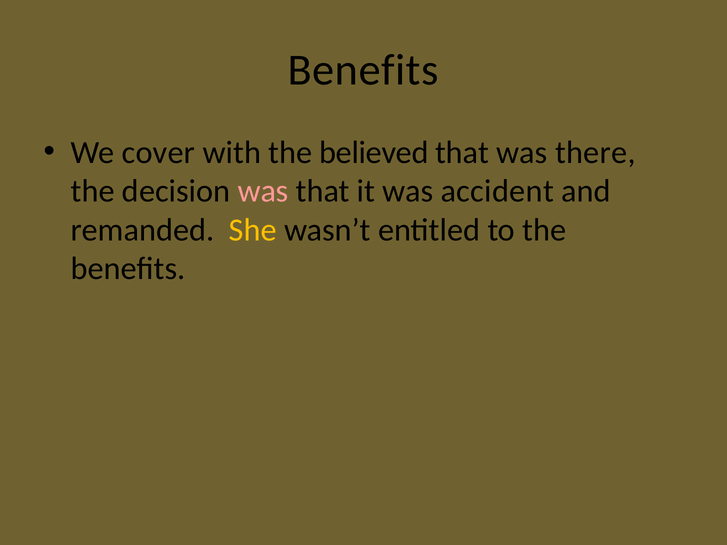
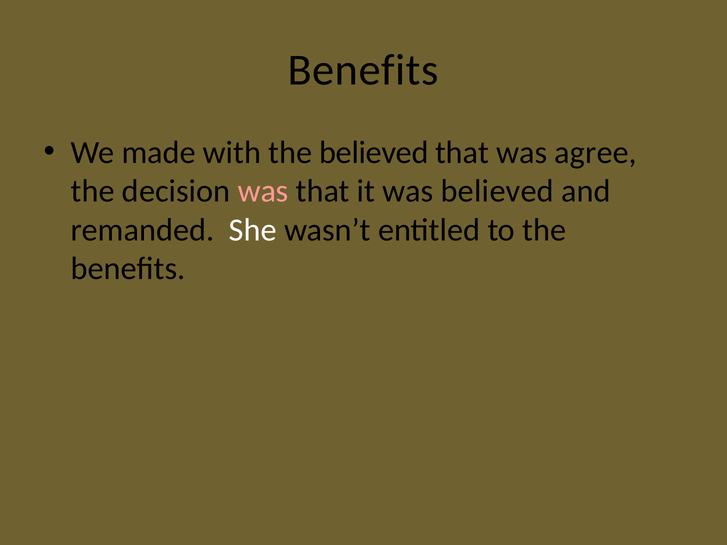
cover: cover -> made (159, 153)
there: there -> agree (596, 153)
was accident: accident -> believed (497, 191)
She colour: yellow -> white (253, 230)
